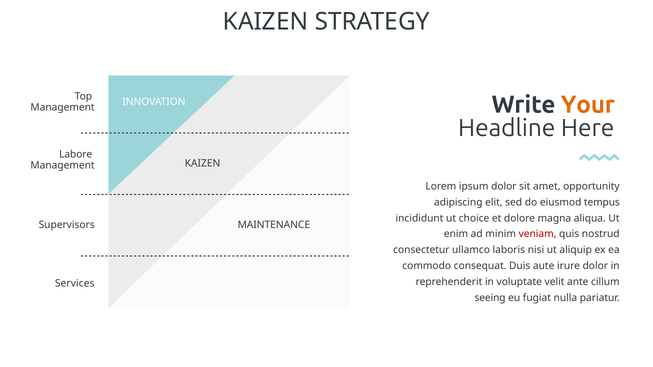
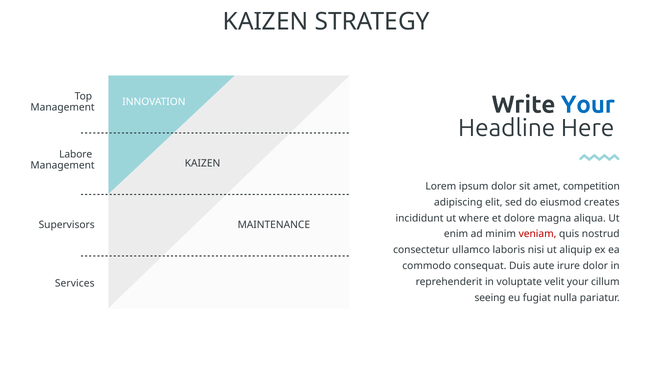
Your colour: orange -> blue (588, 105)
opportunity: opportunity -> competition (591, 187)
tempus: tempus -> creates (602, 202)
choice: choice -> where (474, 218)
velit ante: ante -> your (578, 282)
